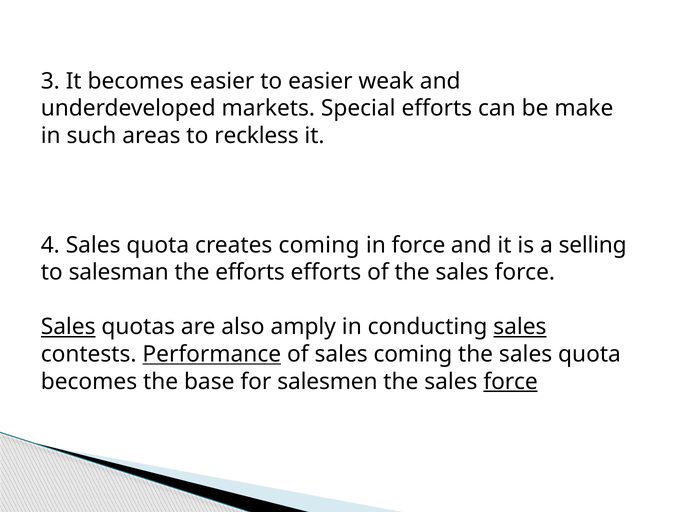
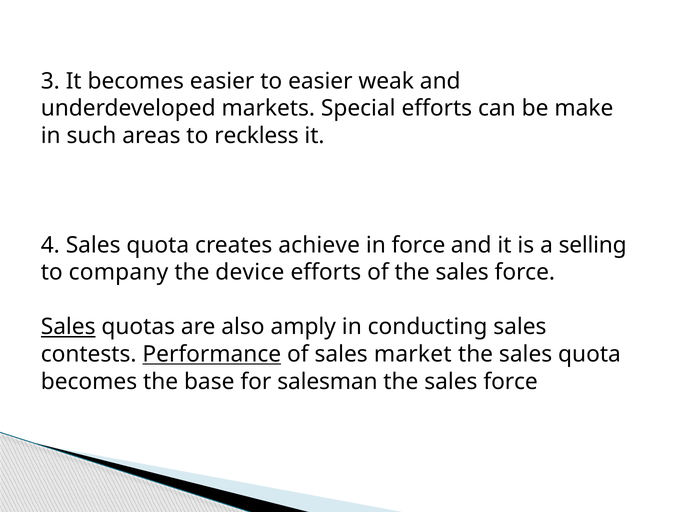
creates coming: coming -> achieve (319, 245)
salesman: salesman -> company (118, 272)
the efforts: efforts -> device (250, 272)
sales underline: present -> none (520, 327)
sales coming: coming -> market (413, 354)
salesmen: salesmen -> salesman (327, 381)
force underline: present -> none (511, 381)
